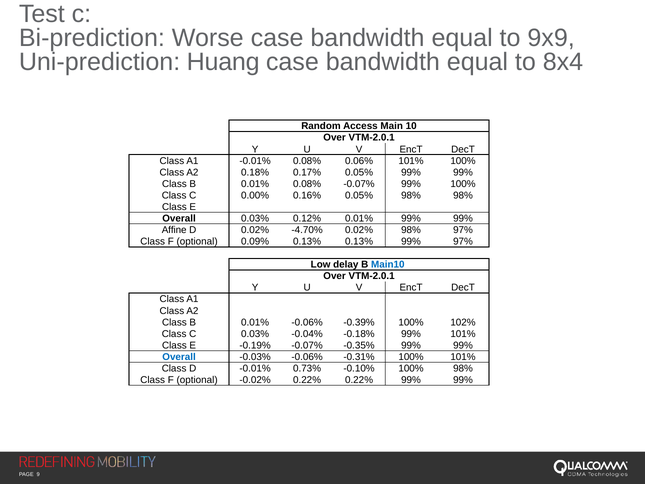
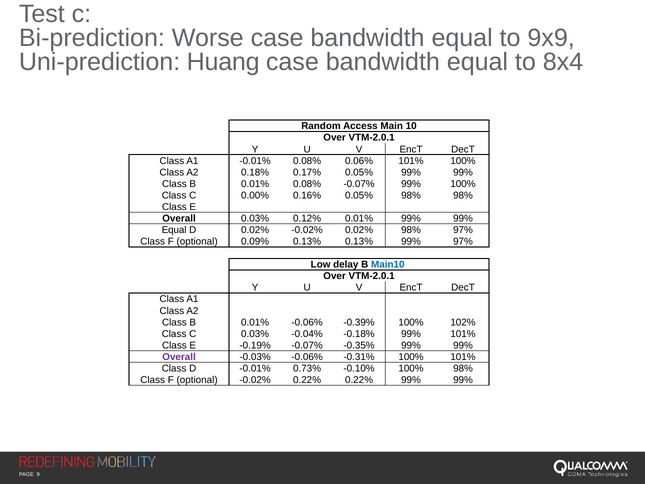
Affine: Affine -> Equal (174, 230)
0.02% -4.70%: -4.70% -> -0.02% (307, 230)
Overall colour: blue -> purple (179, 357)
